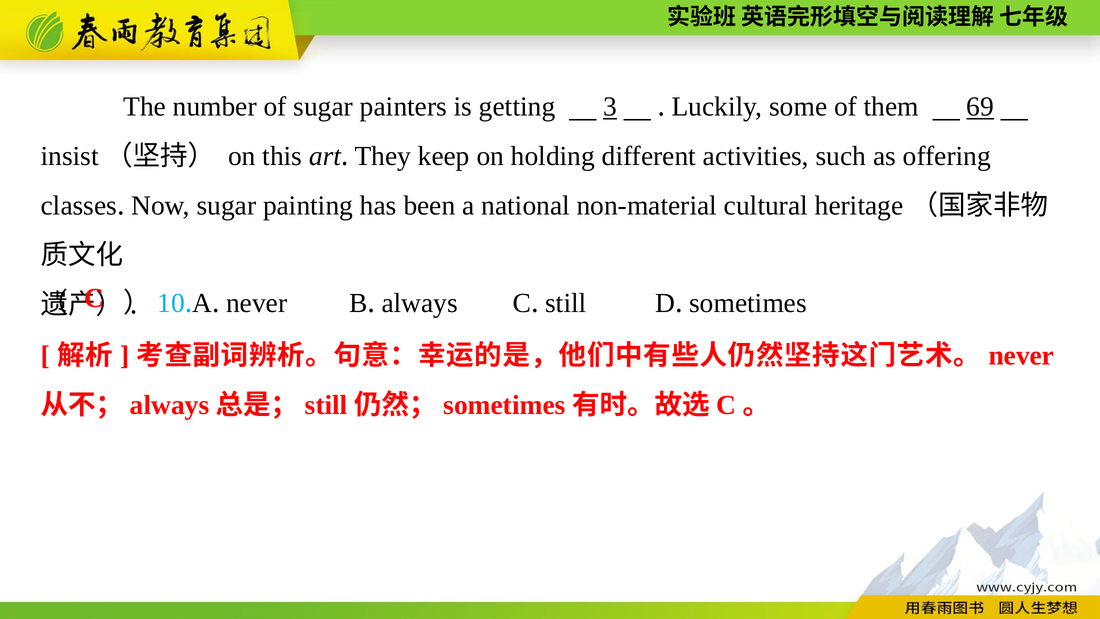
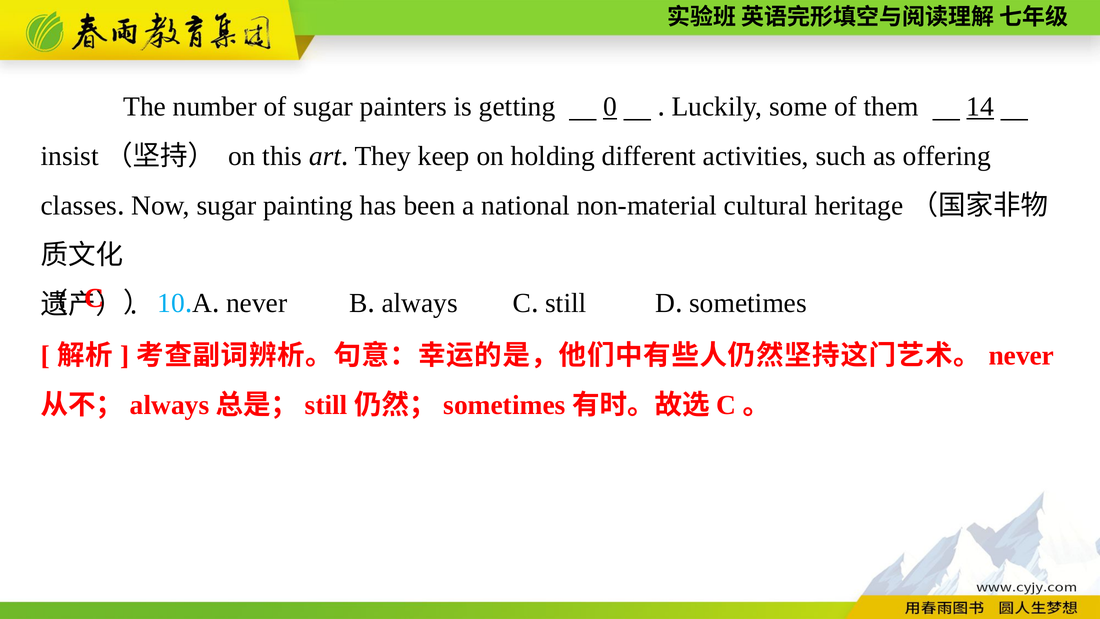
3: 3 -> 0 (610, 106)
69: 69 -> 14 (980, 106)
